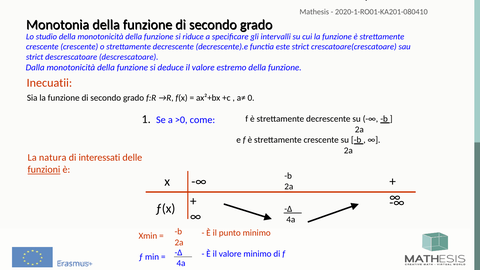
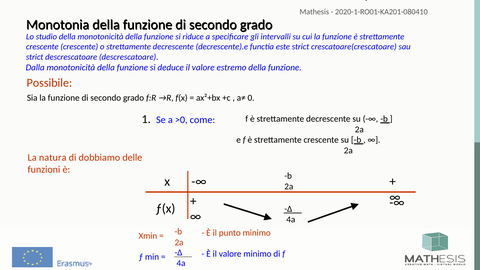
Inecuatii: Inecuatii -> Possibile (49, 83)
interessati: interessati -> dobbiamo (99, 158)
funzioni underline: present -> none (44, 170)
